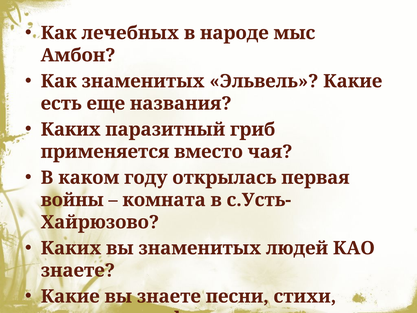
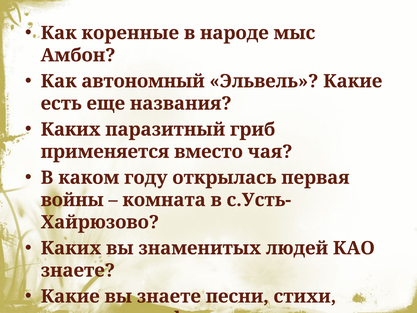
лечебных: лечебных -> коренные (130, 33)
Как знаменитых: знаменитых -> автономный (143, 81)
